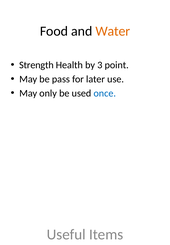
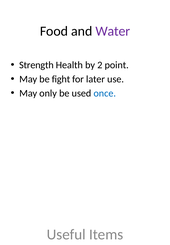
Water colour: orange -> purple (113, 31)
3: 3 -> 2 (100, 65)
pass: pass -> fight (61, 79)
